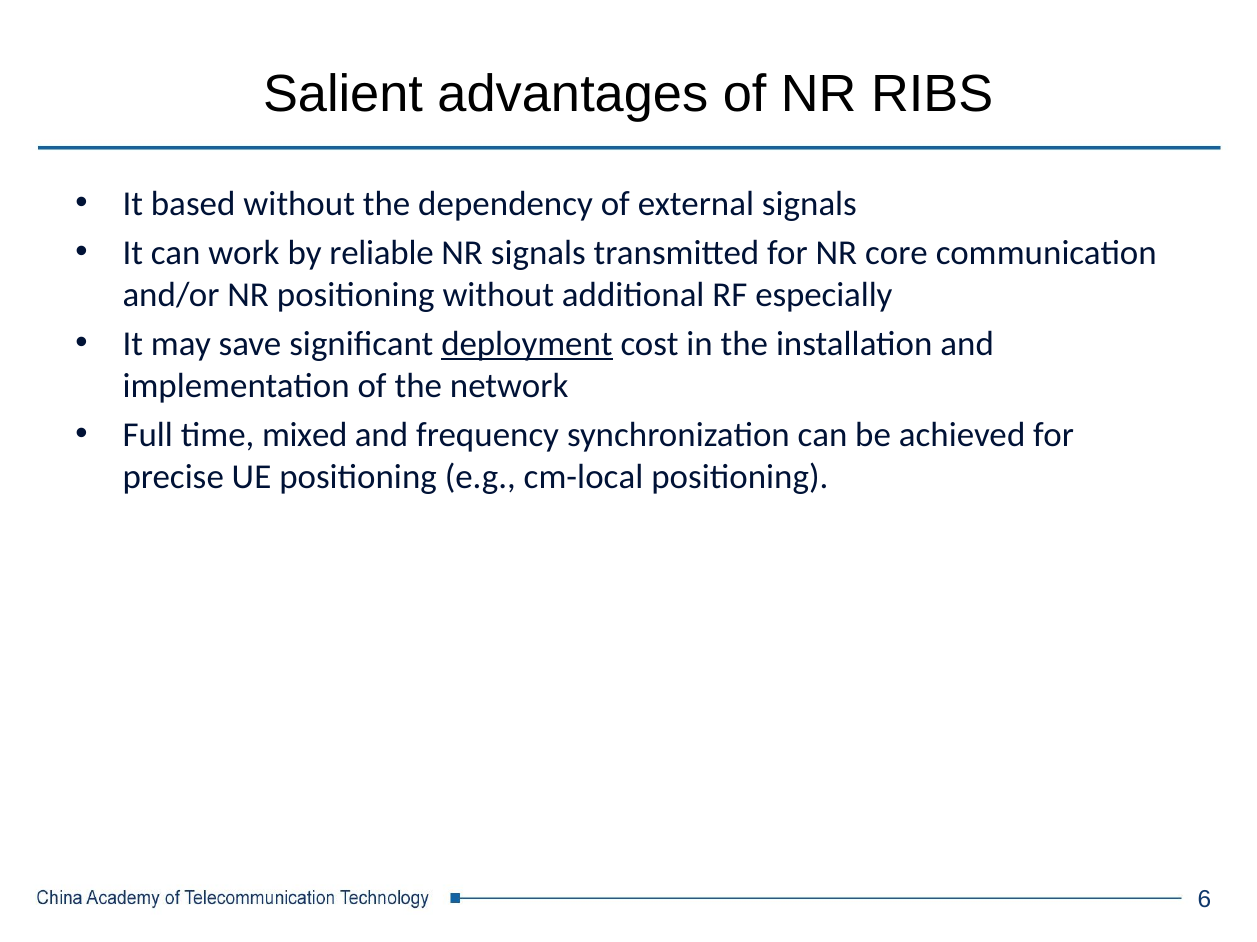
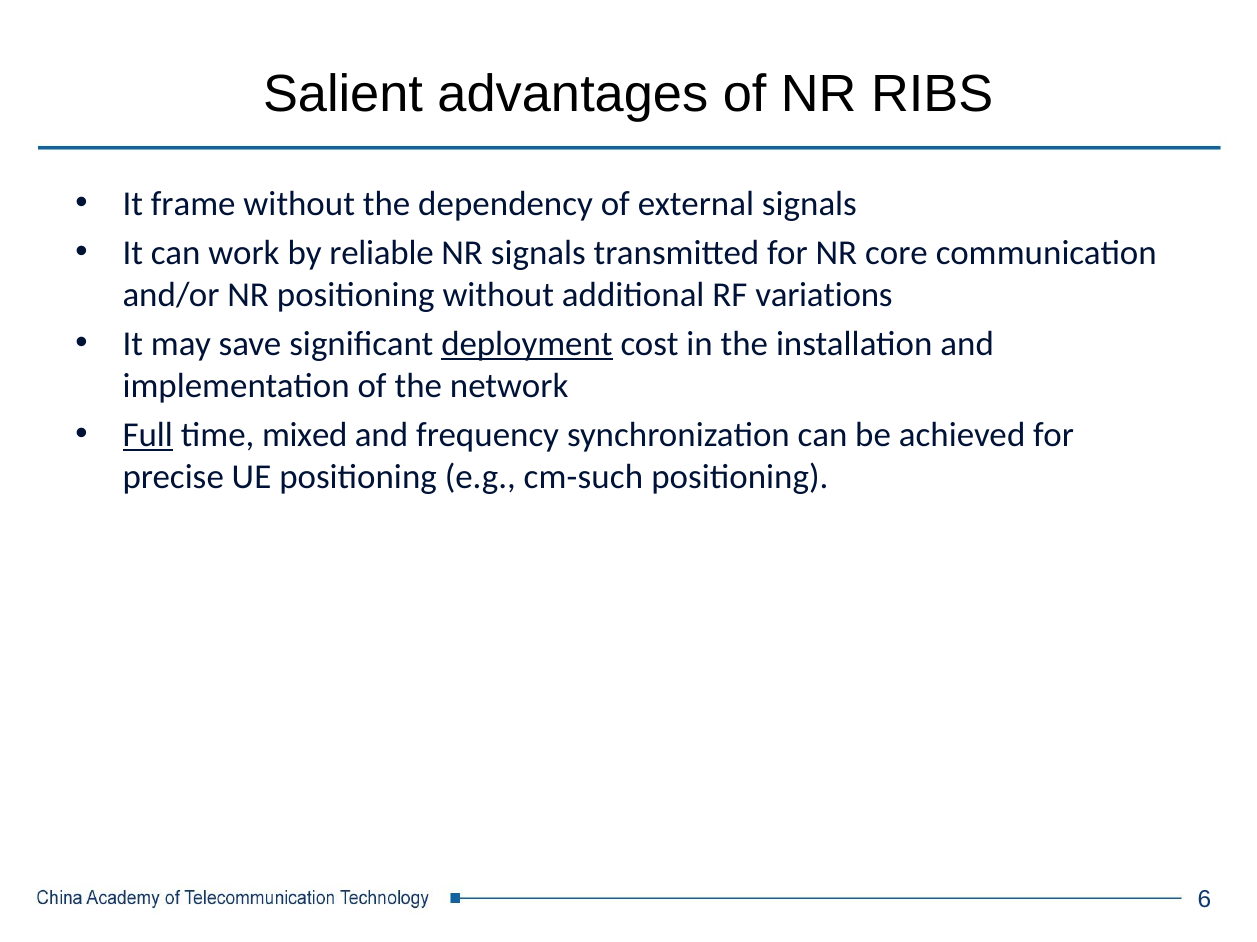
based: based -> frame (193, 204)
especially: especially -> variations (824, 295)
Full underline: none -> present (148, 435)
cm-local: cm-local -> cm-such (583, 477)
